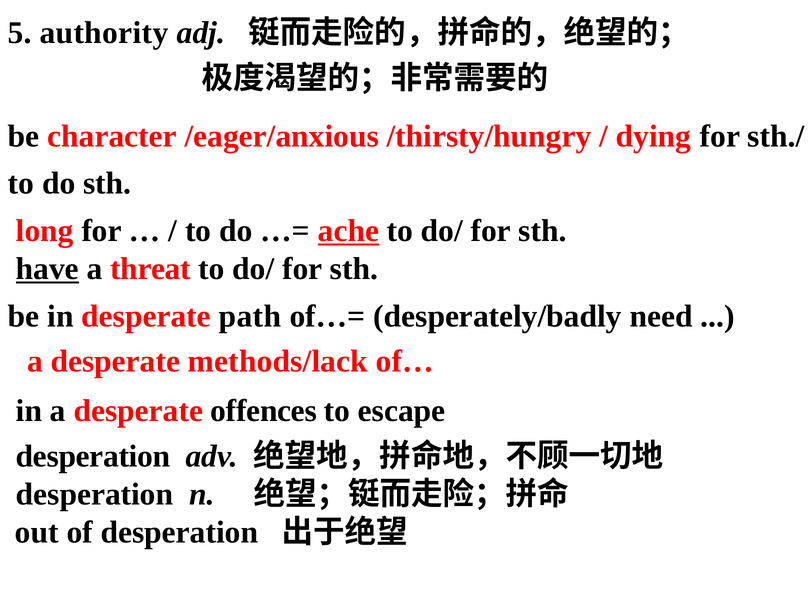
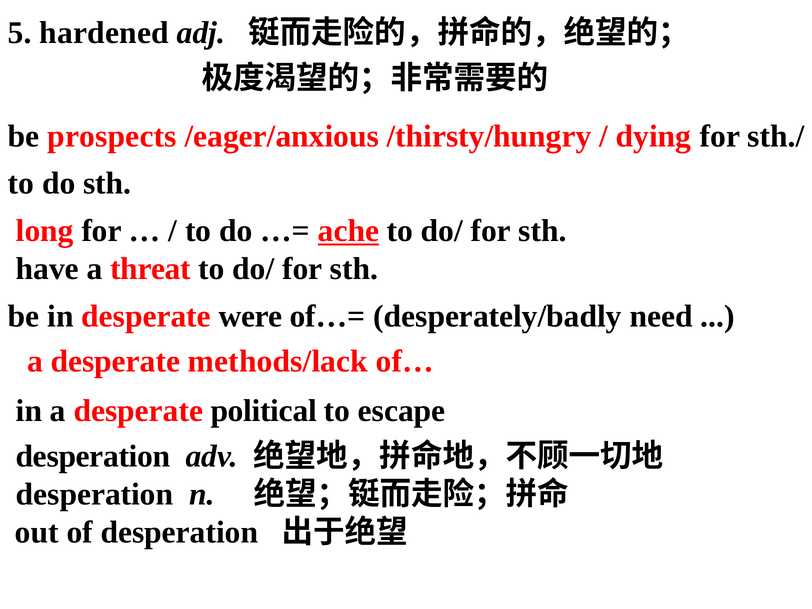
authority: authority -> hardened (104, 33)
character: character -> prospects (112, 136)
have underline: present -> none (47, 269)
path: path -> were (251, 316)
offences: offences -> political (264, 411)
